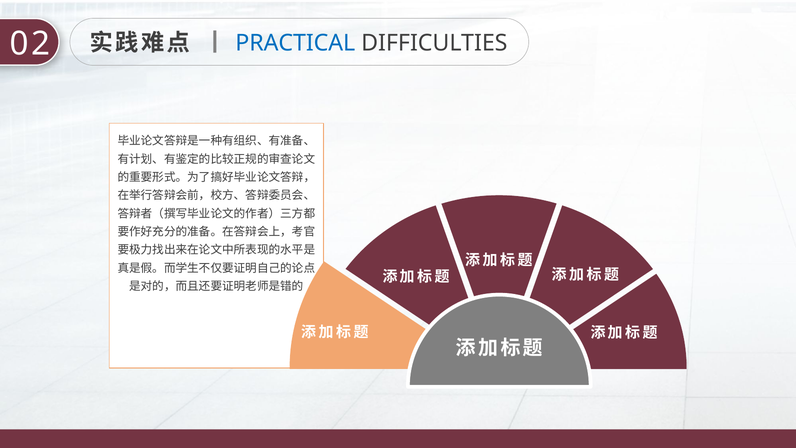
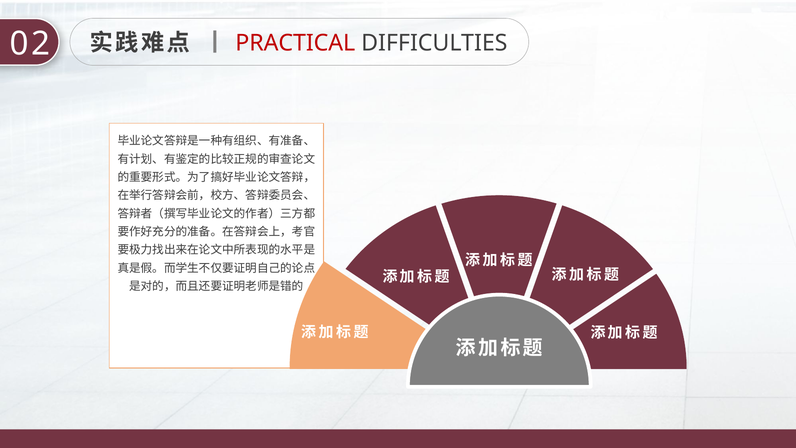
PRACTICAL colour: blue -> red (295, 43)
